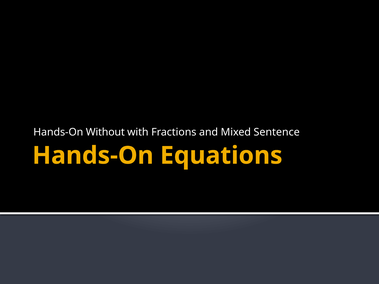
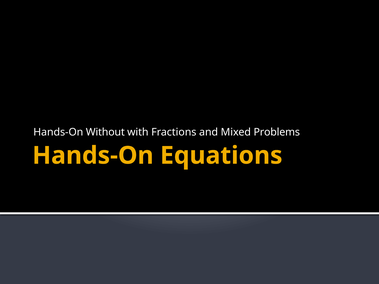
Sentence: Sentence -> Problems (277, 132)
